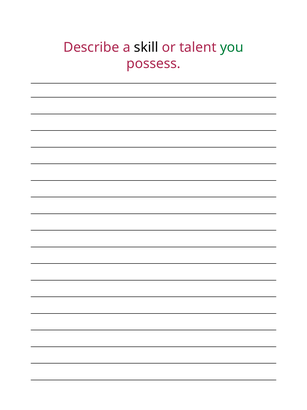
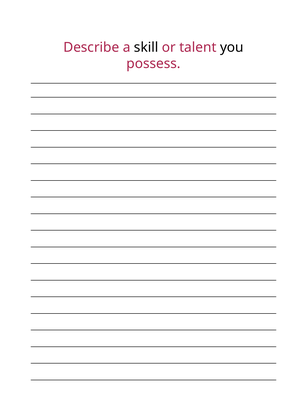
you colour: green -> black (232, 47)
